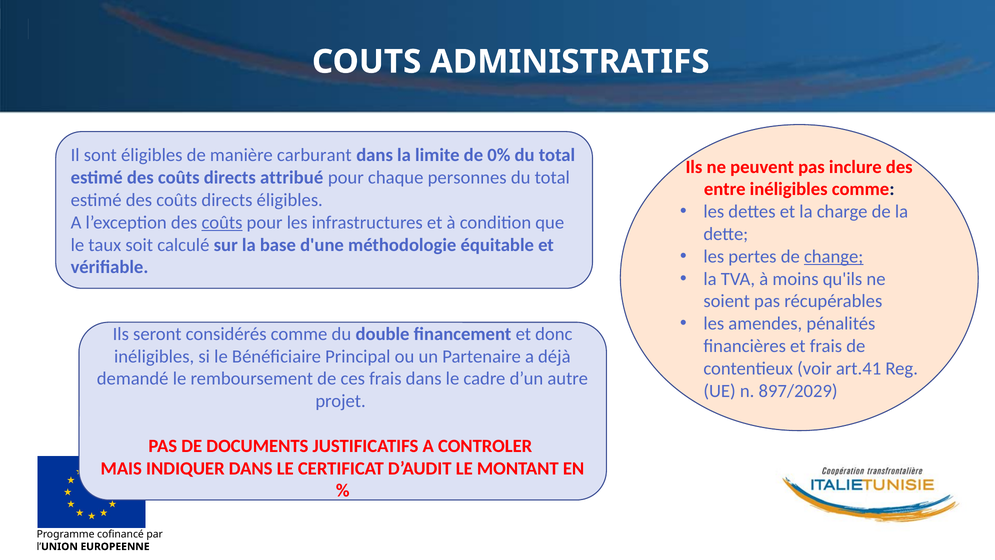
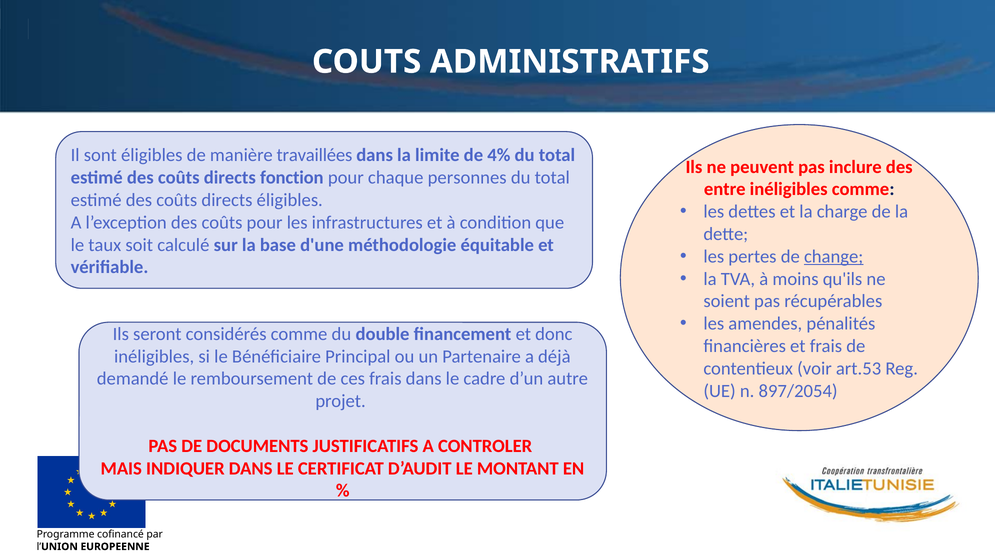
carburant: carburant -> travaillées (314, 155)
0%: 0% -> 4% (499, 155)
attribué: attribué -> fonction (292, 178)
coûts underline: present -> none (222, 222)
art.41: art.41 -> art.53 (859, 368)
897/2029: 897/2029 -> 897/2054 (798, 391)
